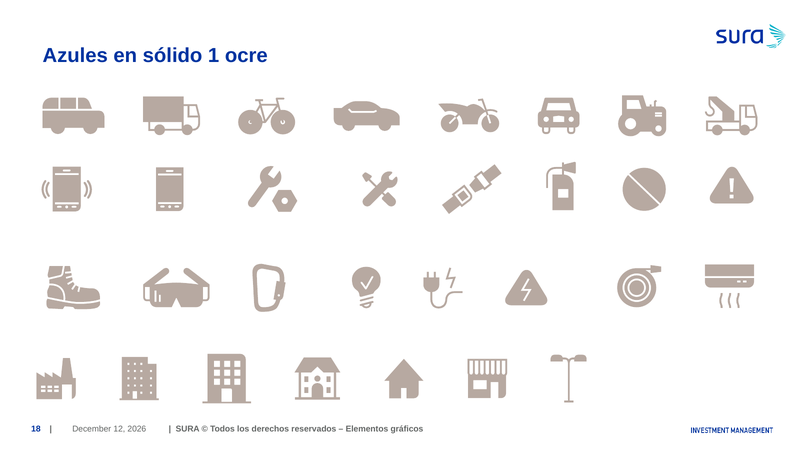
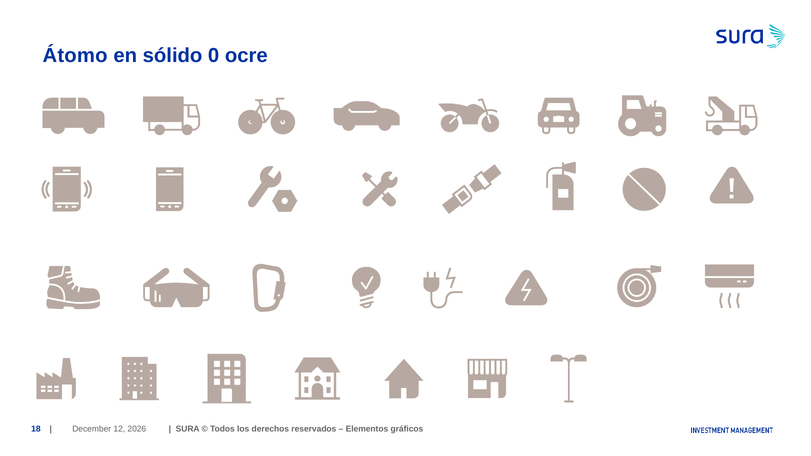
Azules: Azules -> Átomo (75, 56)
1: 1 -> 0 (214, 56)
